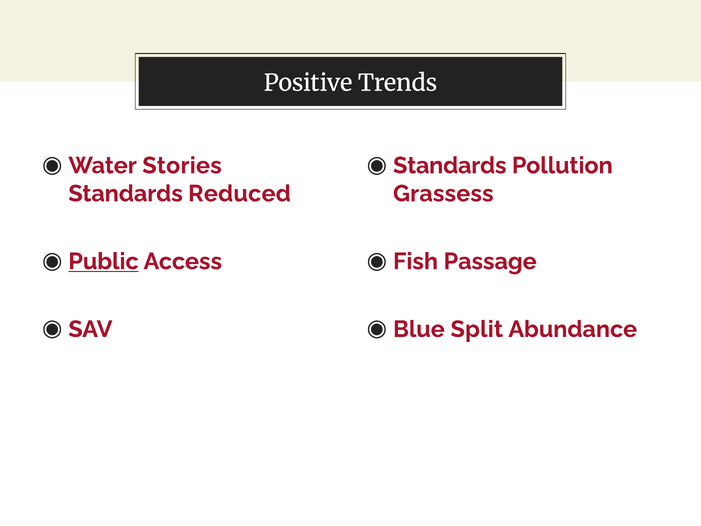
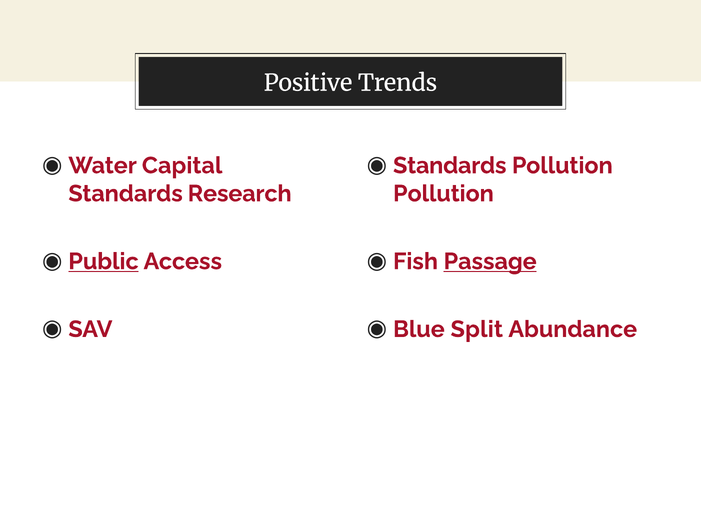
Stories: Stories -> Capital (182, 165)
Reduced: Reduced -> Research (240, 194)
Grassess: Grassess -> Pollution (443, 194)
Passage underline: none -> present (490, 261)
